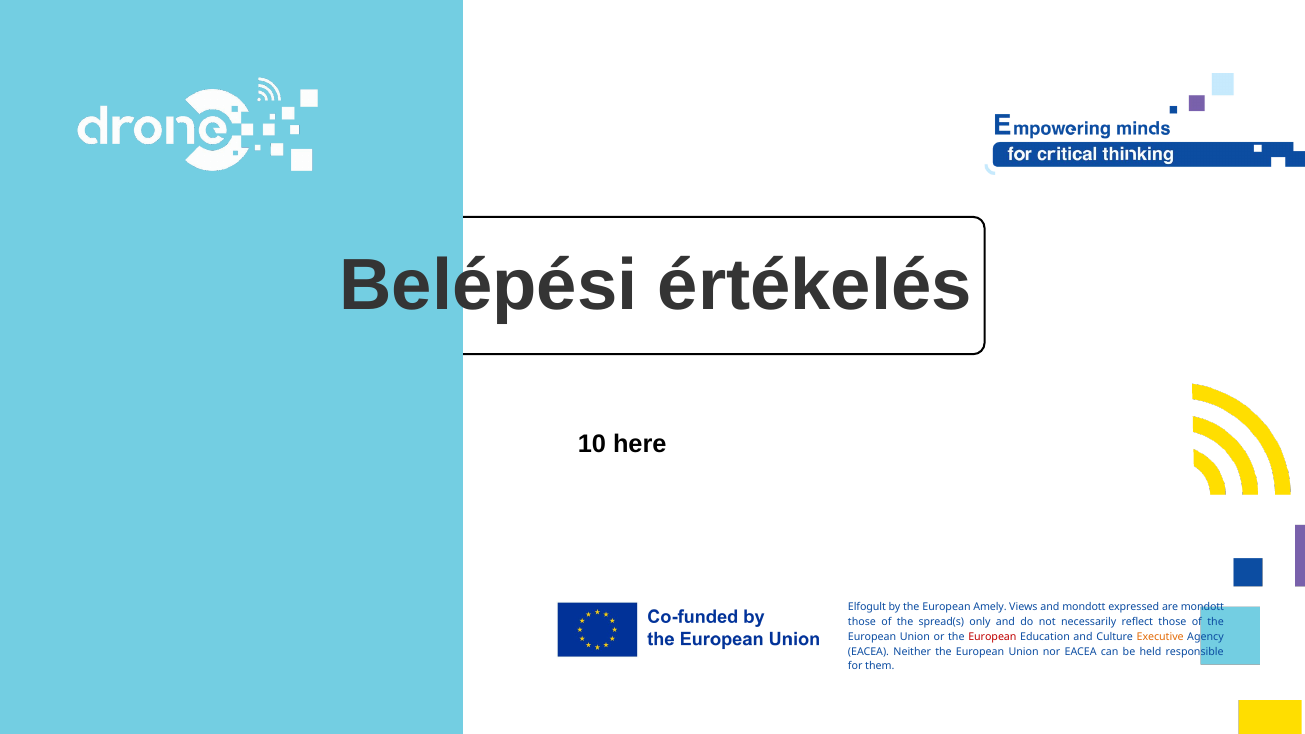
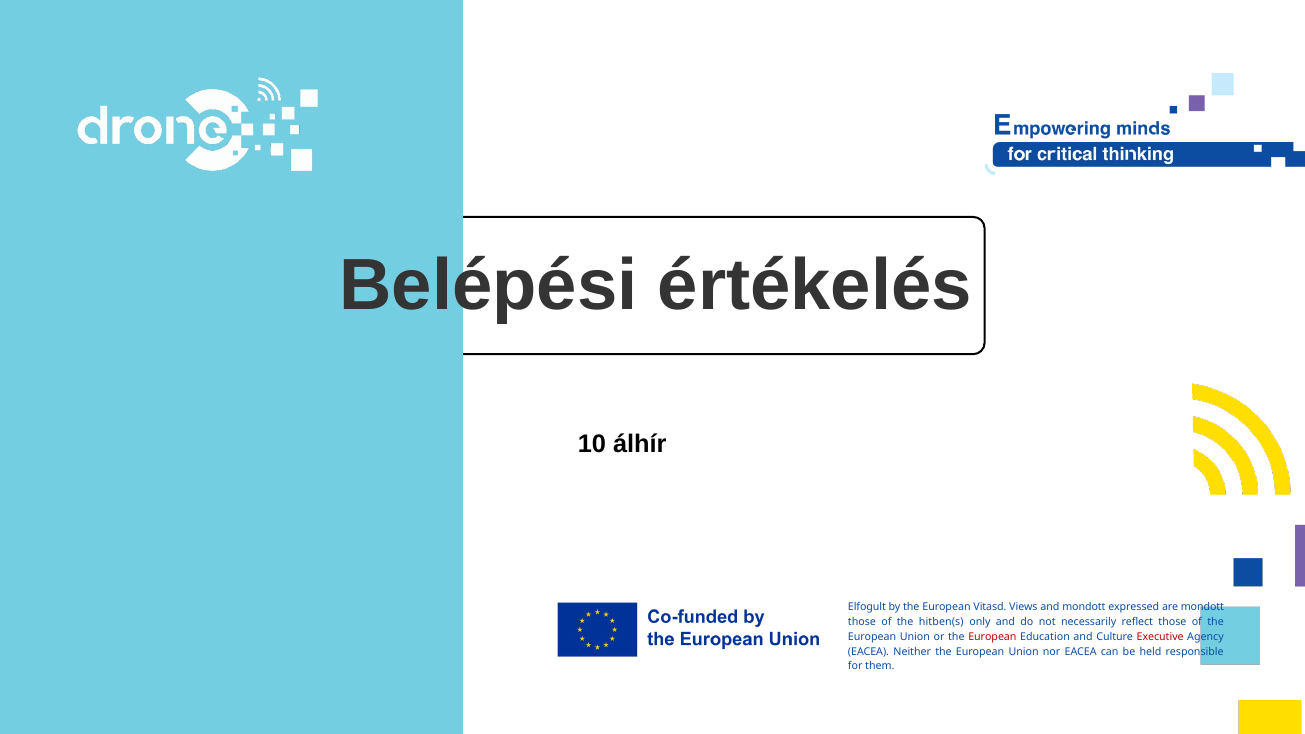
here: here -> álhír (640, 444)
Amely: Amely -> Vitasd (990, 607)
spread(s: spread(s -> hitben(s (941, 622)
Executive colour: orange -> red (1160, 637)
